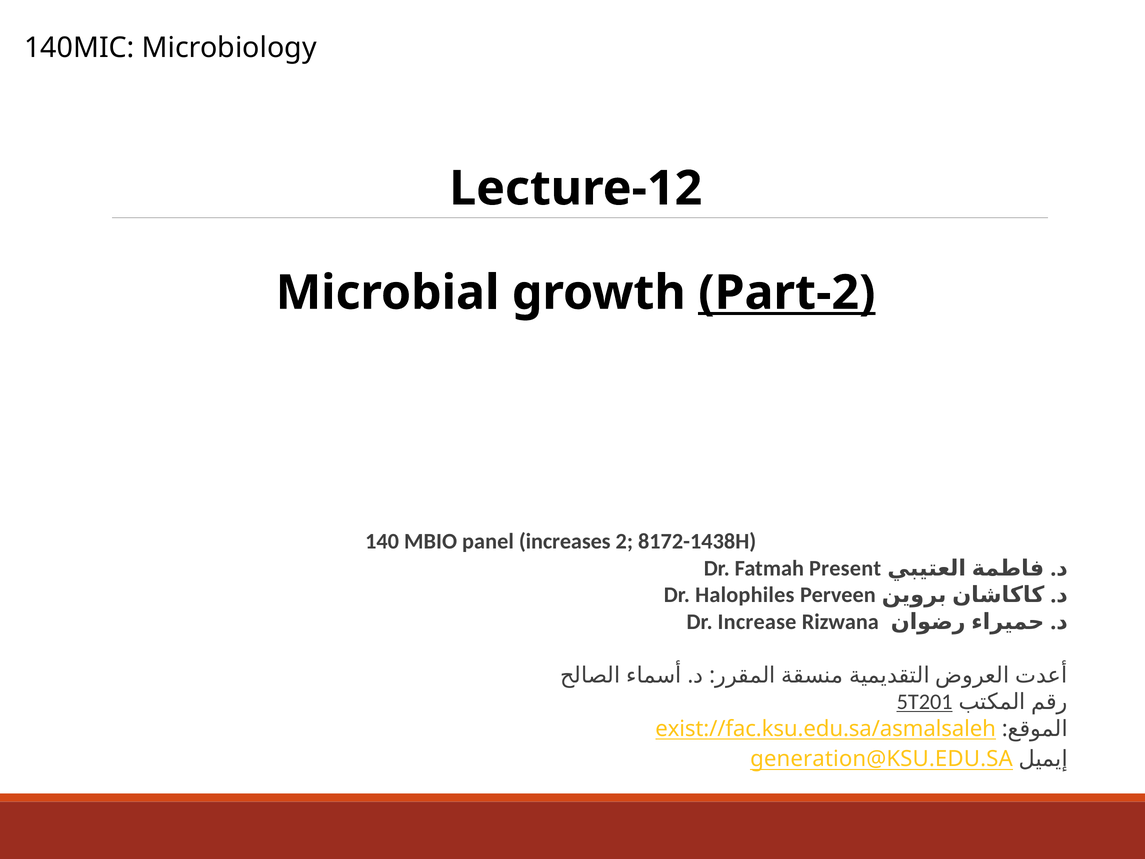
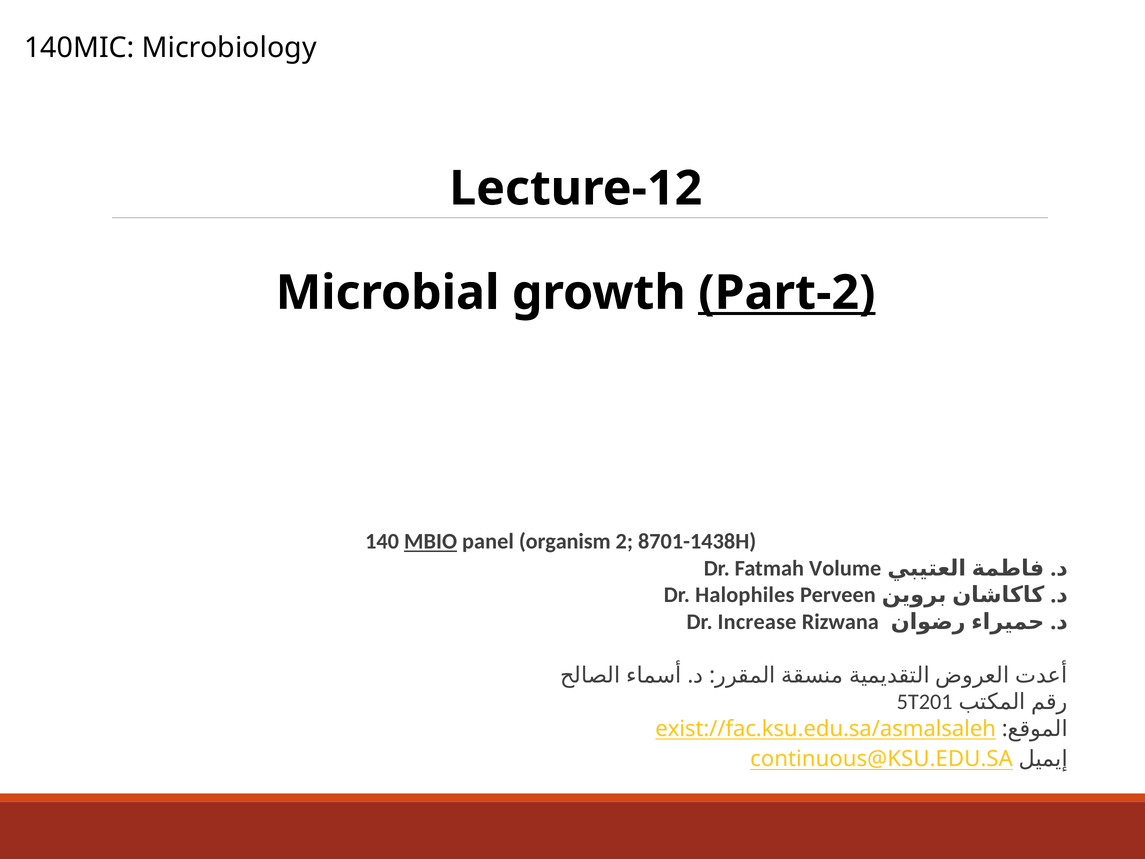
MBIO underline: none -> present (431, 541)
increases: increases -> organism (565, 541)
8172-1438H: 8172-1438H -> 8701-1438H (697, 541)
Present: Present -> Volume (845, 568)
5T201 underline: present -> none (925, 702)
generation@KSU.EDU.SA: generation@KSU.EDU.SA -> continuous@KSU.EDU.SA (881, 759)
